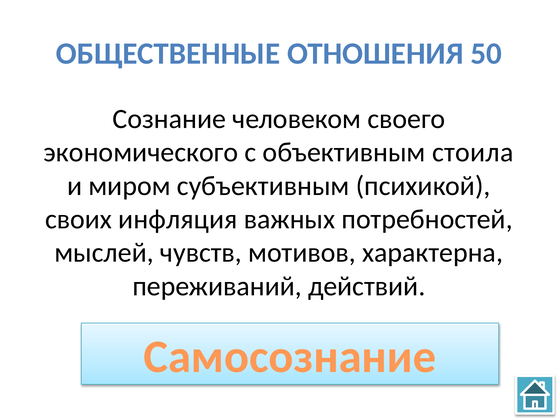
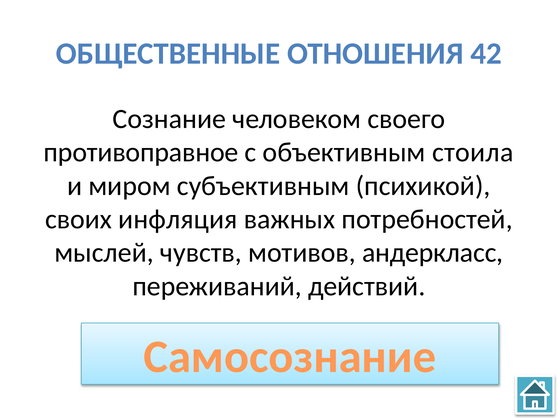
50: 50 -> 42 (486, 54)
экономического: экономического -> противоправное (141, 153)
характерна: характерна -> андеркласс (433, 253)
